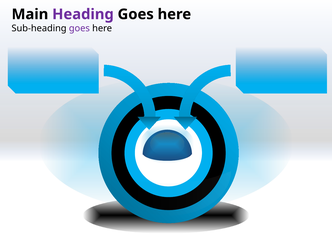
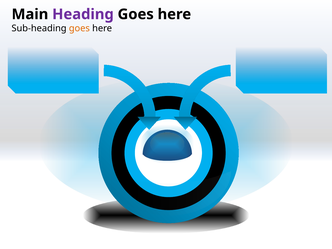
goes colour: purple -> orange (79, 28)
